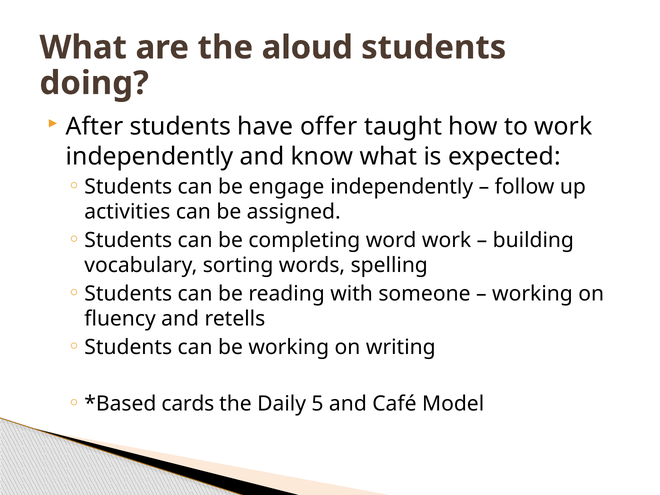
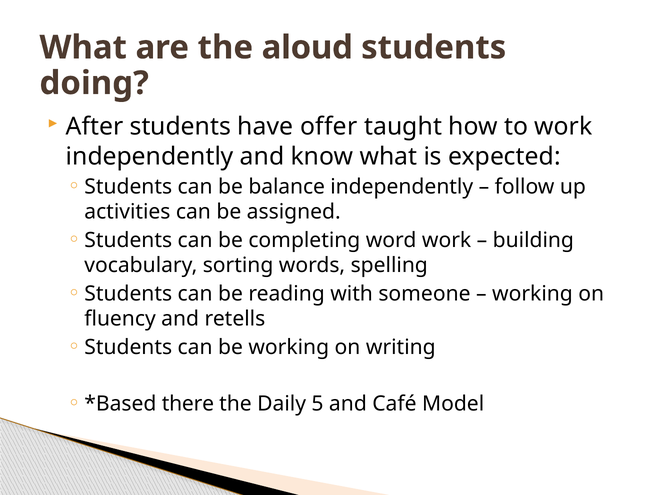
engage: engage -> balance (287, 187)
cards: cards -> there (188, 404)
